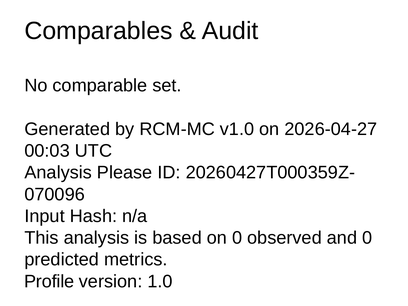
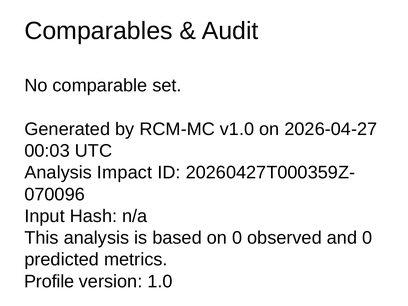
Please: Please -> Impact (125, 173)
